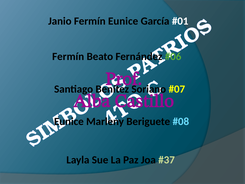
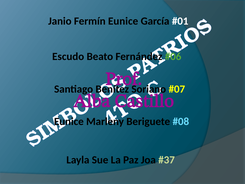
Fermín: Fermín -> Escudo (68, 56)
